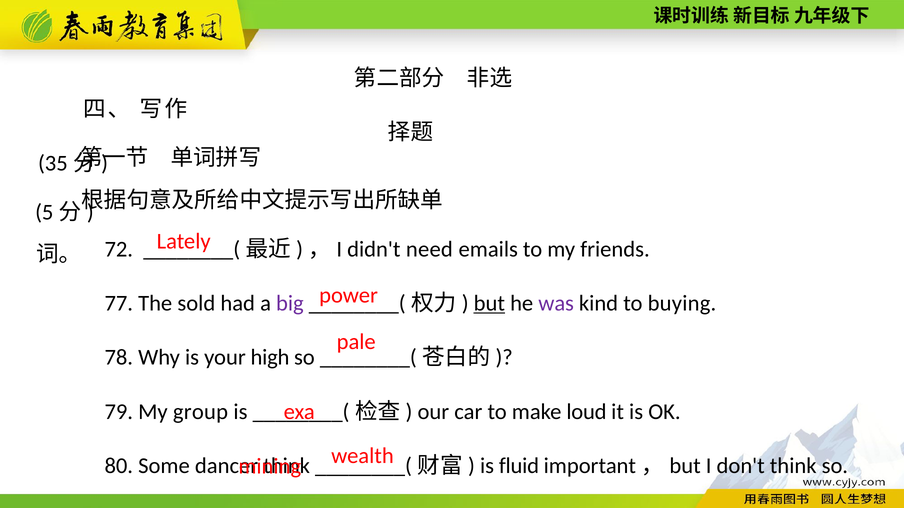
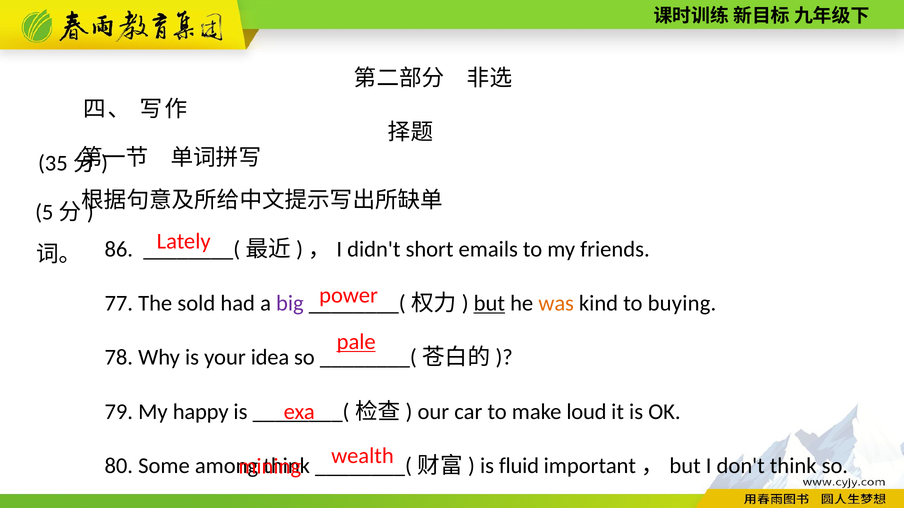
72: 72 -> 86 (119, 249)
need: need -> short (430, 249)
was colour: purple -> orange (556, 304)
pale underline: none -> present (356, 342)
high: high -> idea (270, 358)
group: group -> happy (201, 412)
dancer: dancer -> among (227, 466)
